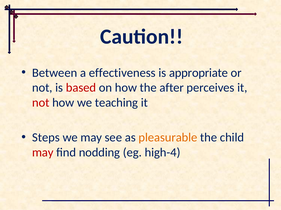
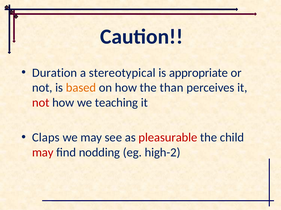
Between: Between -> Duration (55, 73)
effectiveness: effectiveness -> stereotypical (122, 73)
based colour: red -> orange (81, 88)
after: after -> than (172, 88)
Steps: Steps -> Claps (46, 138)
pleasurable colour: orange -> red (168, 138)
high-4: high-4 -> high-2 (163, 153)
